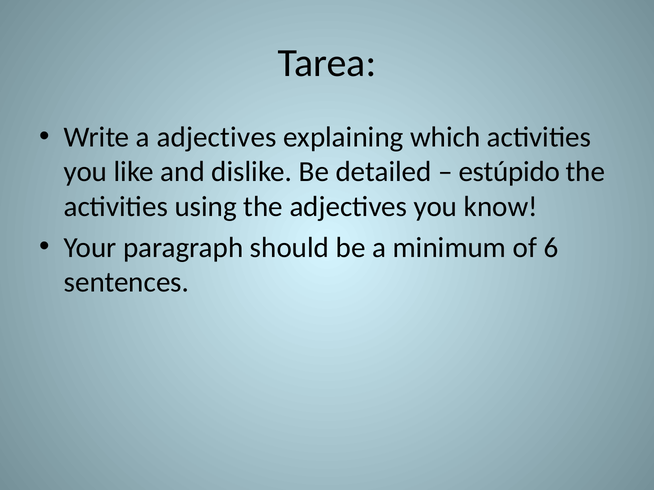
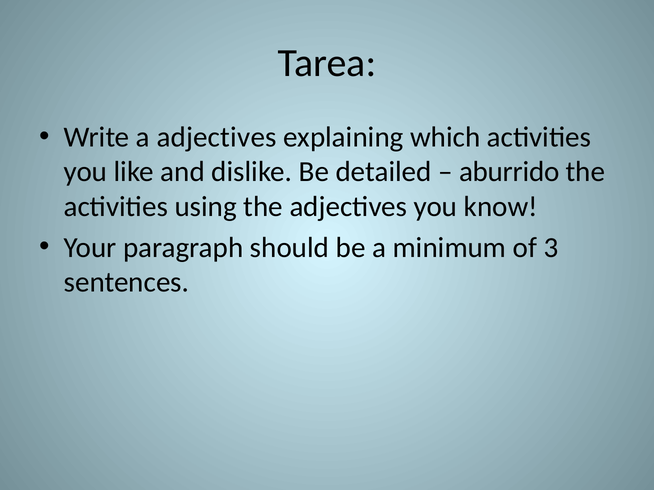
estúpido: estúpido -> aburrido (509, 172)
6: 6 -> 3 (551, 248)
